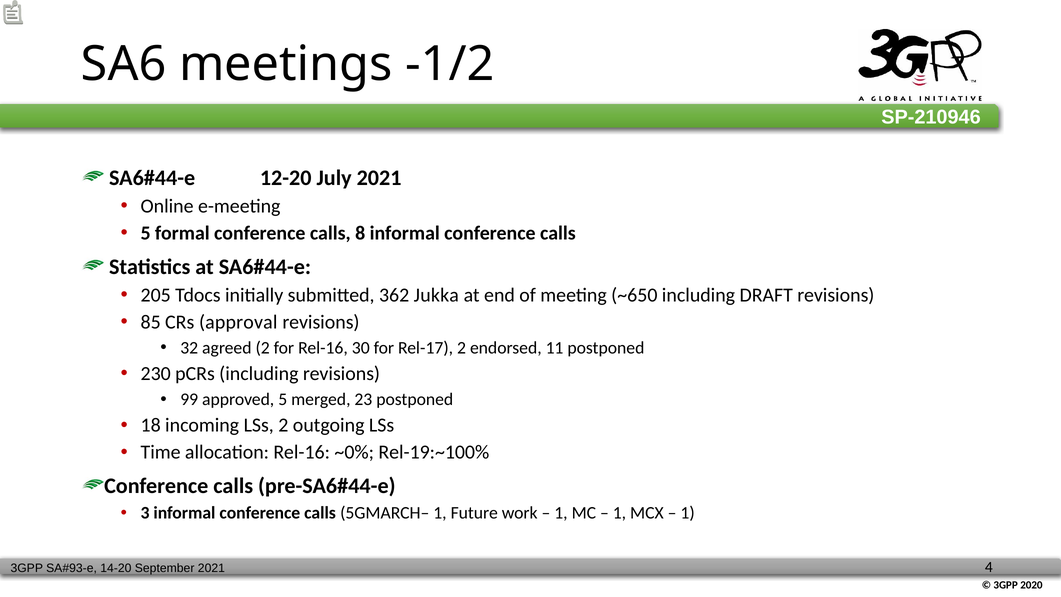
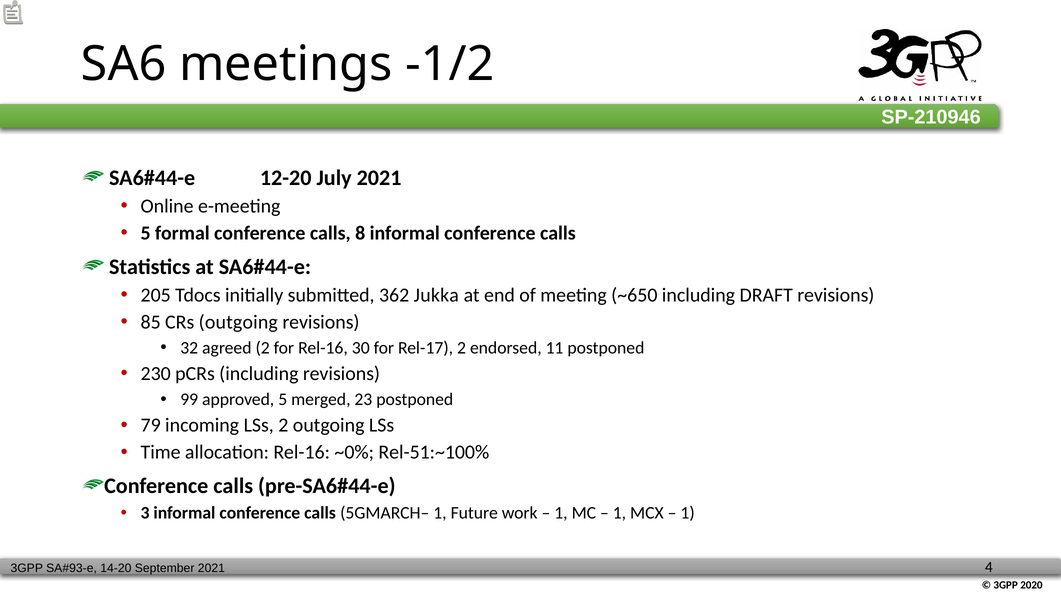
CRs approval: approval -> outgoing (238, 322)
18: 18 -> 79 (151, 425)
Rel-19:~100%: Rel-19:~100% -> Rel-51:~100% (434, 452)
